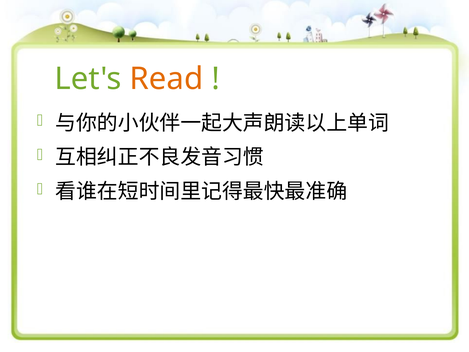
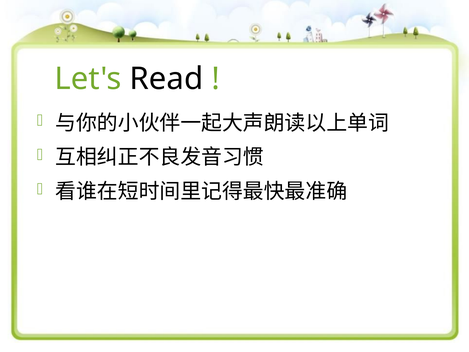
Read colour: orange -> black (166, 79)
